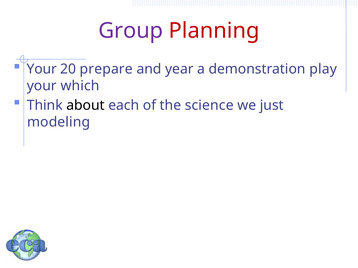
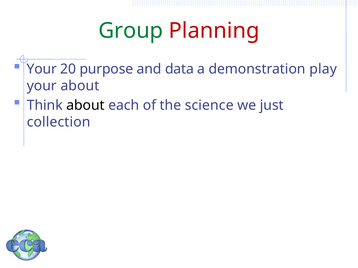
Group colour: purple -> green (131, 31)
prepare: prepare -> purpose (106, 69)
year: year -> data (179, 69)
your which: which -> about (80, 86)
modeling: modeling -> collection (59, 122)
